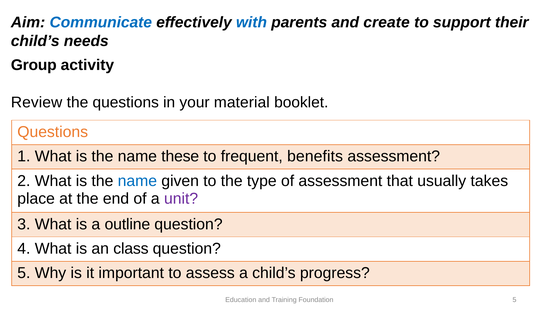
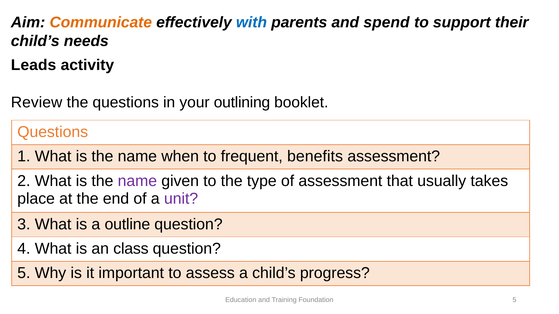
Communicate colour: blue -> orange (101, 22)
create: create -> spend (387, 22)
Group: Group -> Leads (34, 65)
material: material -> outlining (242, 102)
these: these -> when (180, 157)
name colour: blue -> purple (137, 181)
